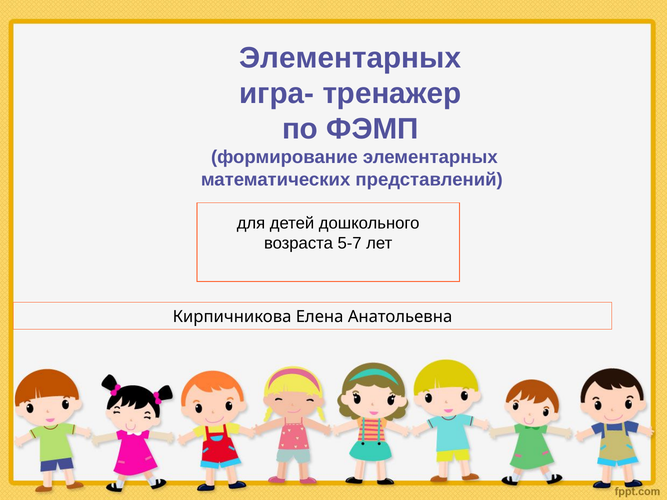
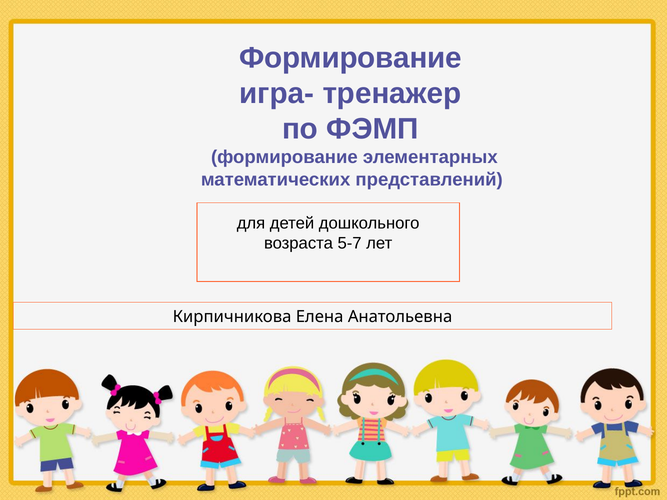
Элементарных: Элементарных -> Формирование (350, 58)
